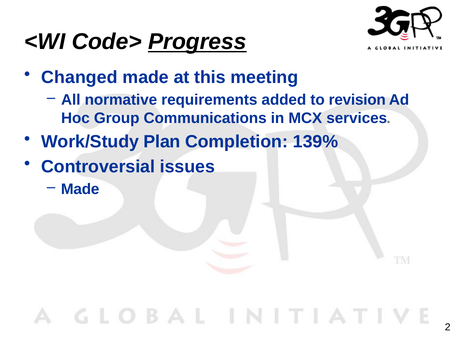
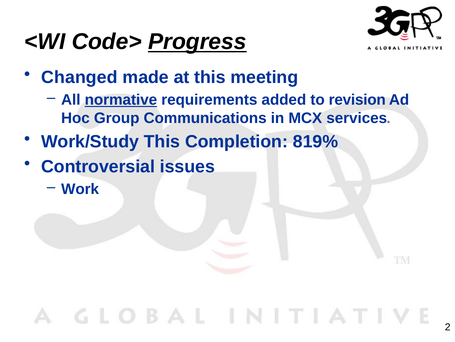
normative underline: none -> present (121, 100)
Work/Study Plan: Plan -> This (162, 141)
139%: 139% -> 819% (315, 141)
Made: Made -> Work (80, 189)
